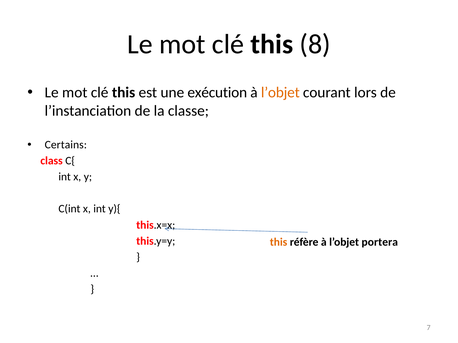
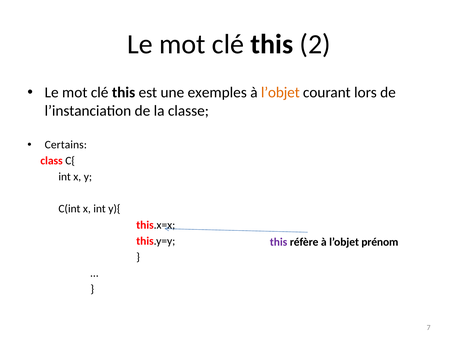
8: 8 -> 2 (315, 44)
exécution: exécution -> exemples (217, 93)
this colour: orange -> purple (279, 242)
portera: portera -> prénom (380, 242)
